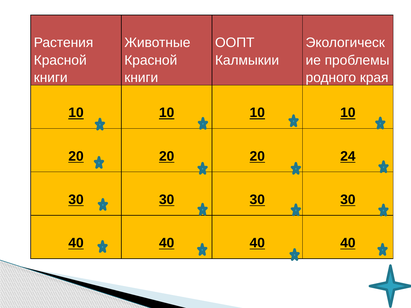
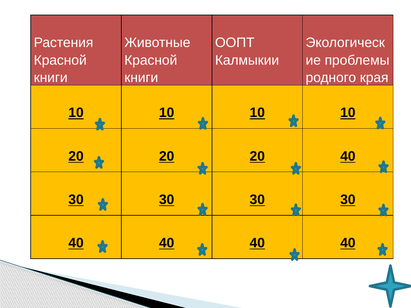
20 24: 24 -> 40 (348, 156)
